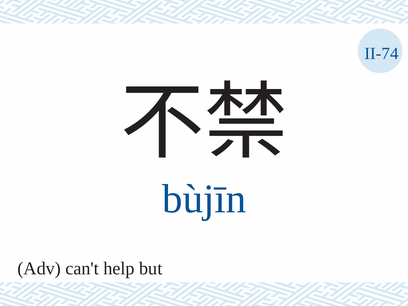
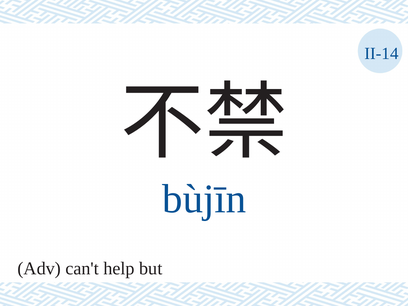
II-74: II-74 -> II-14 (382, 53)
